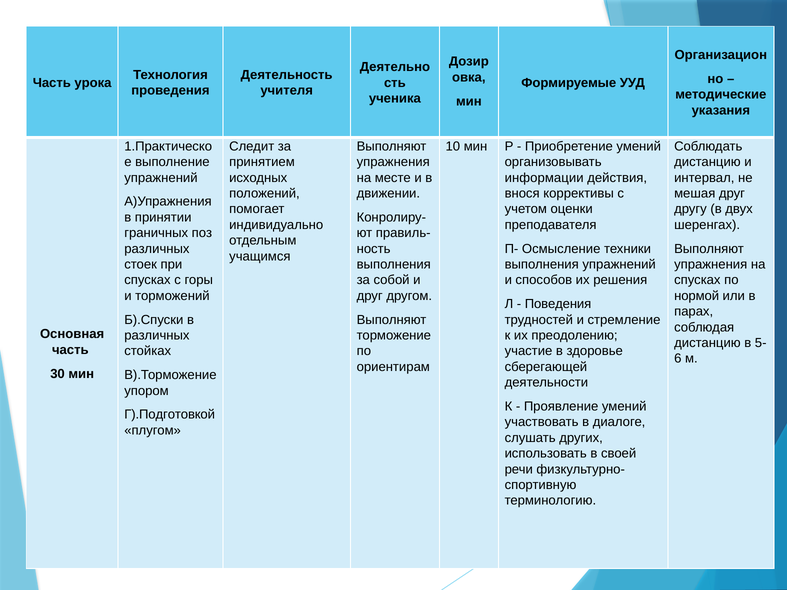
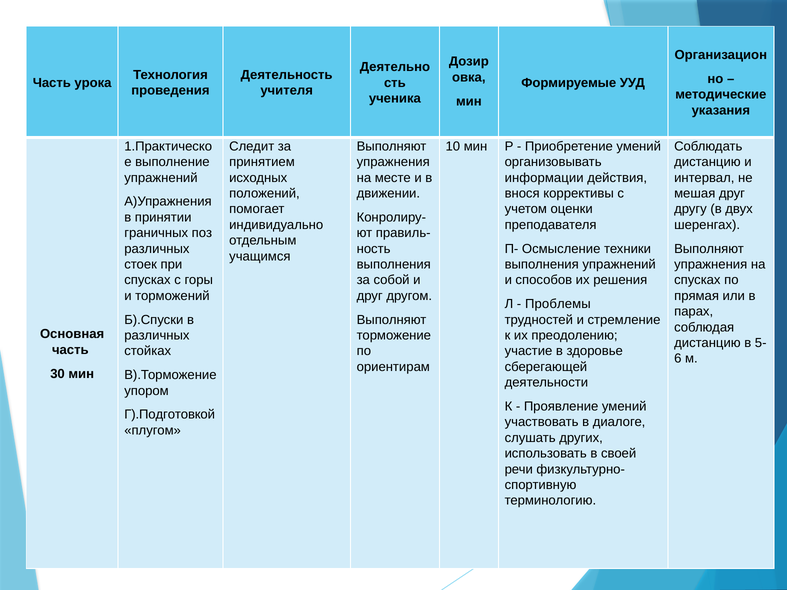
нормой: нормой -> прямая (697, 296)
Поведения: Поведения -> Проблемы (558, 304)
